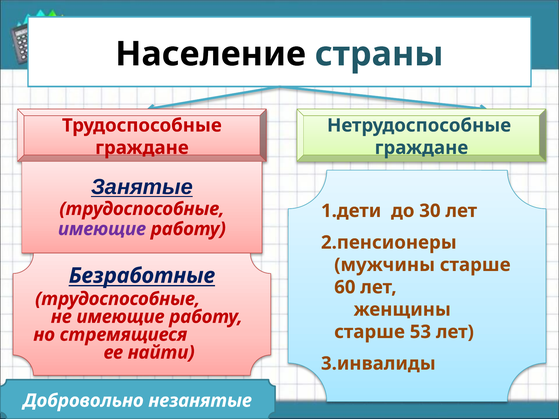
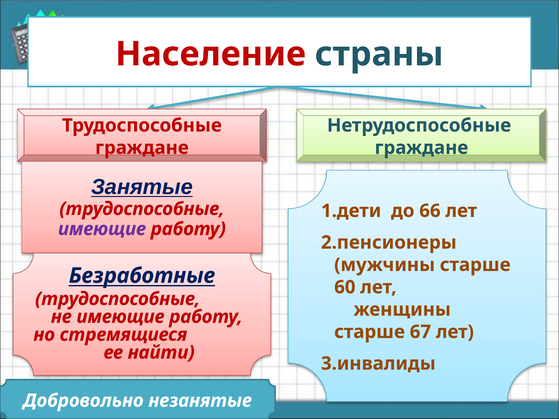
Население colour: black -> red (211, 54)
30: 30 -> 66 (430, 211)
53: 53 -> 67 (420, 332)
